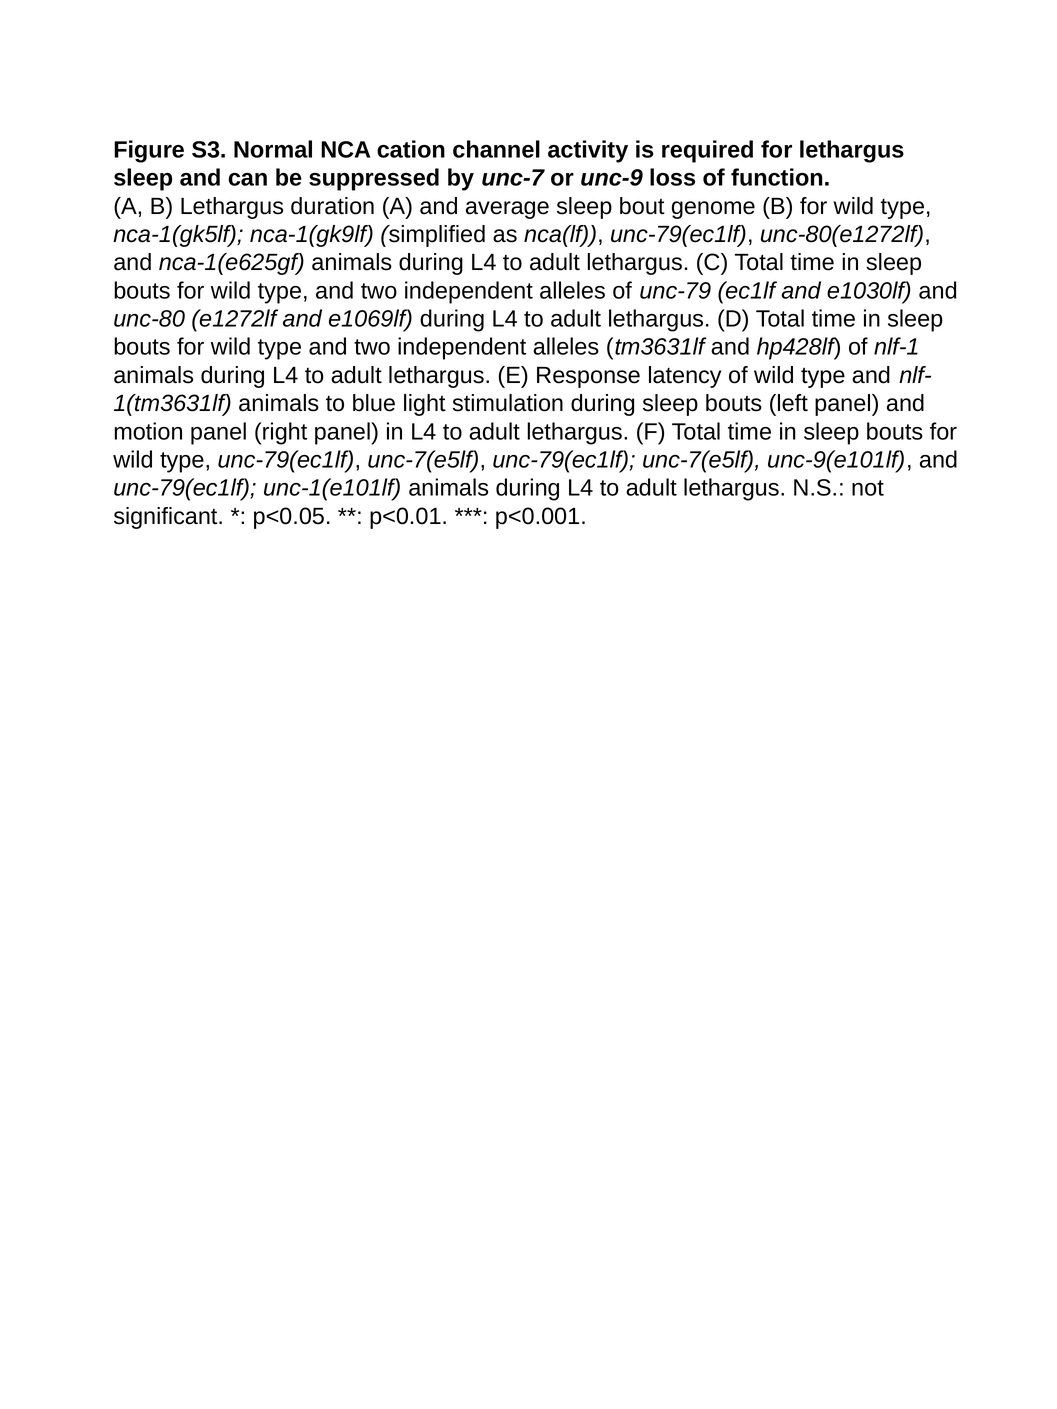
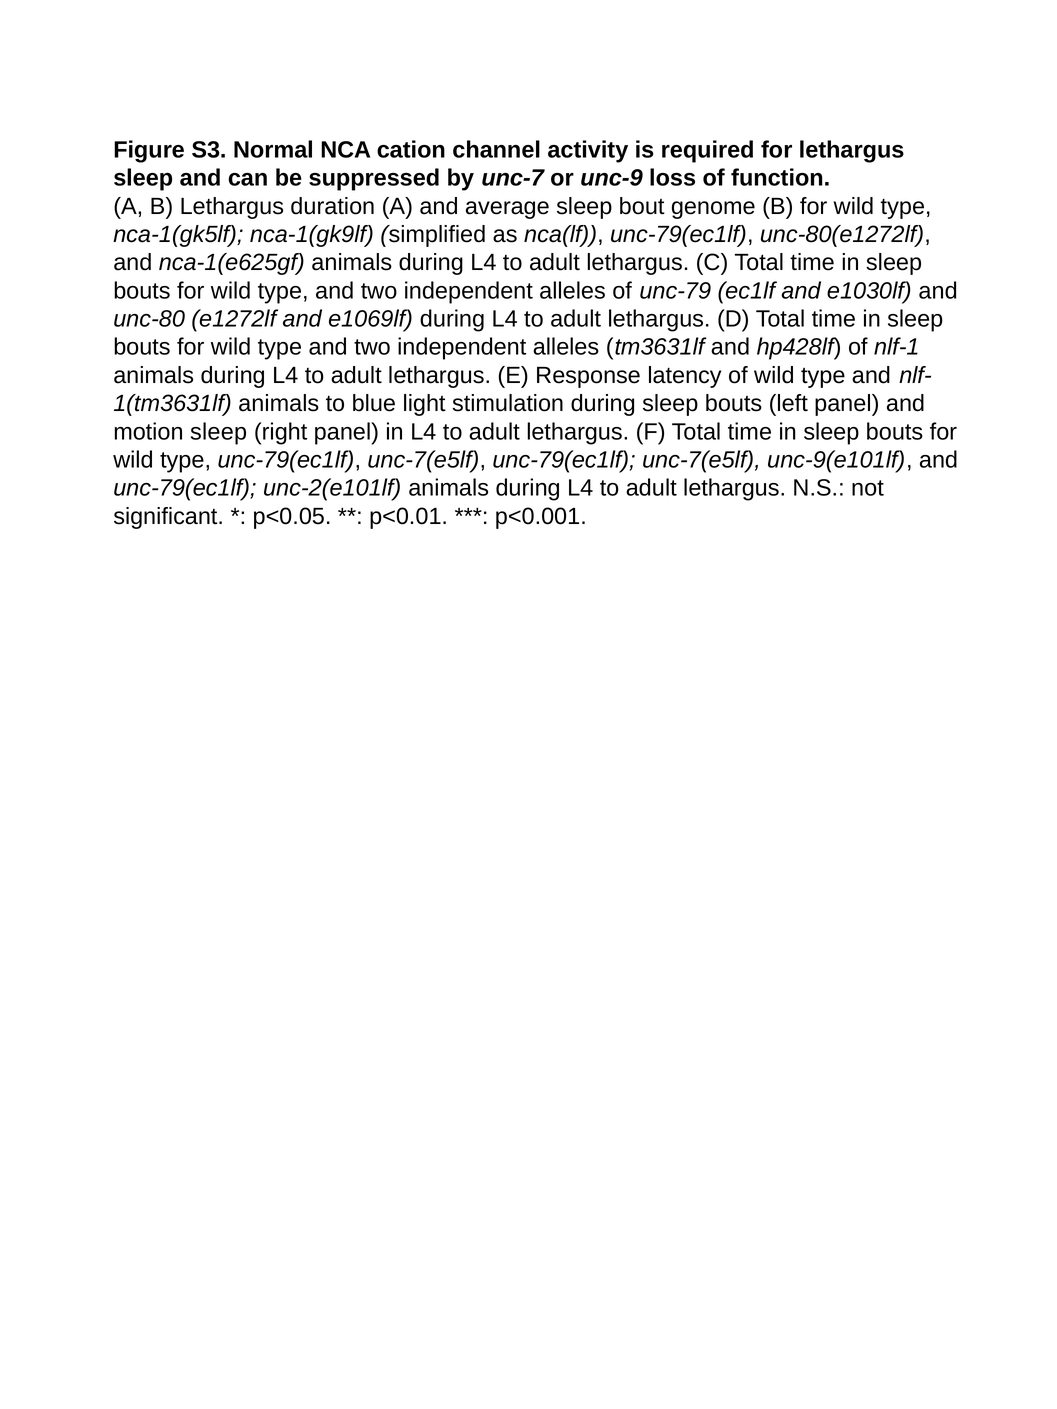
motion panel: panel -> sleep (219, 432)
unc-1(e101lf: unc-1(e101lf -> unc-2(e101lf (332, 488)
